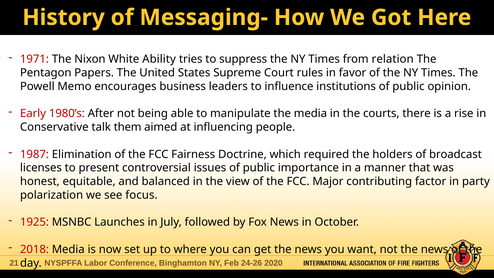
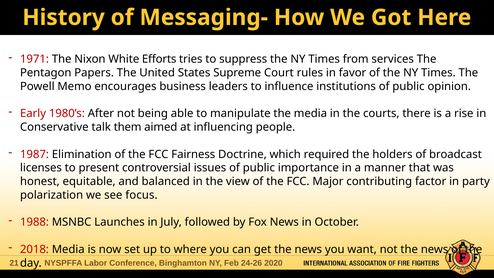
Ability: Ability -> Efforts (159, 59)
relation: relation -> services (393, 59)
1925: 1925 -> 1988 (34, 222)
